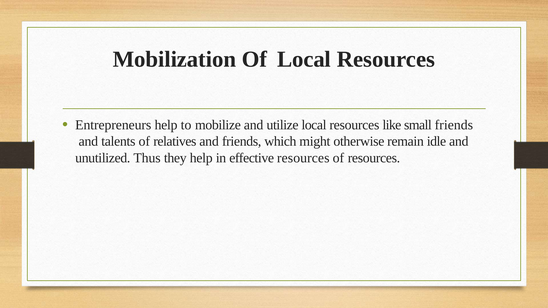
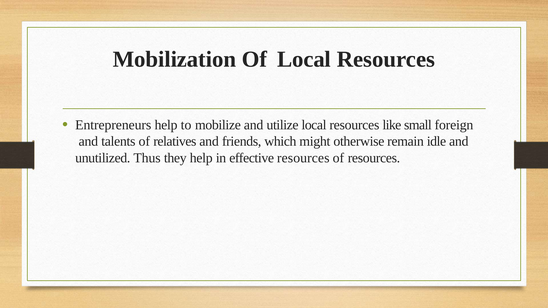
small friends: friends -> foreign (454, 125)
